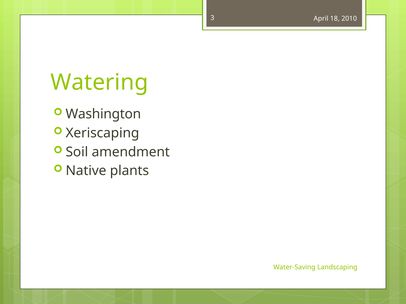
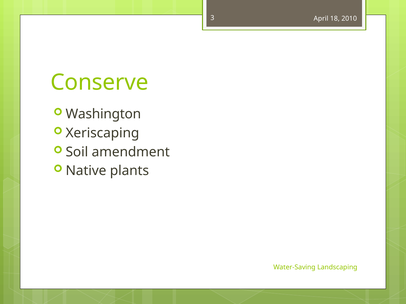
Watering: Watering -> Conserve (99, 82)
